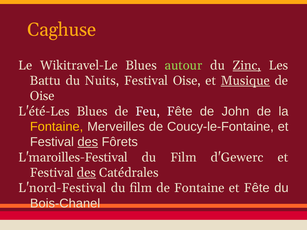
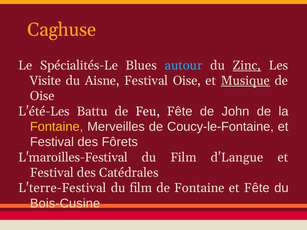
Wikitravel-Le: Wikitravel-Le -> Spécialités-Le (79, 65)
autour colour: light green -> light blue (183, 65)
Battu: Battu -> Visite (45, 81)
Nuits: Nuits -> Aisne (102, 81)
L'été-Les Blues: Blues -> Battu (92, 111)
des underline: present -> none (88, 142)
d'Gewerc: d'Gewerc -> d'Langue (237, 157)
des underline: present -> none (86, 173)
L'nord-Festival: L'nord-Festival -> L'terre-Festival (62, 188)
Bois-Chanel: Bois-Chanel -> Bois-Cusine (65, 204)
